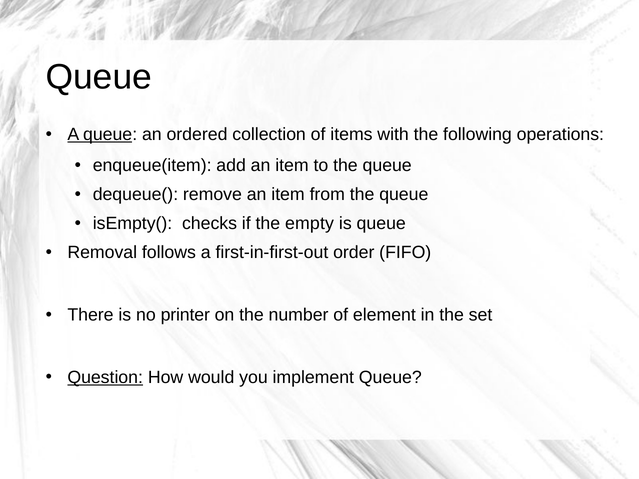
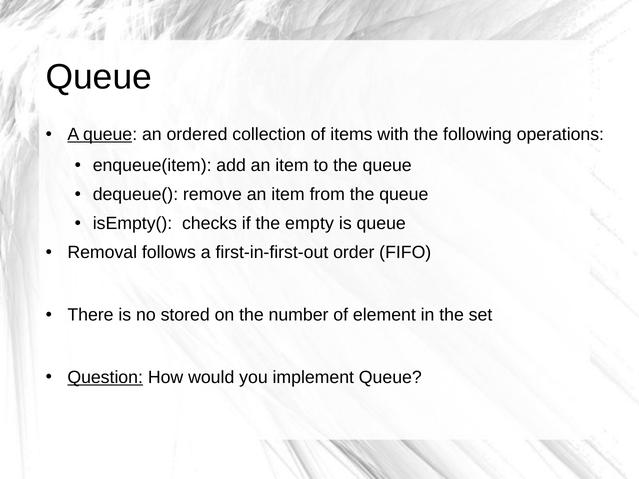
printer: printer -> stored (185, 315)
